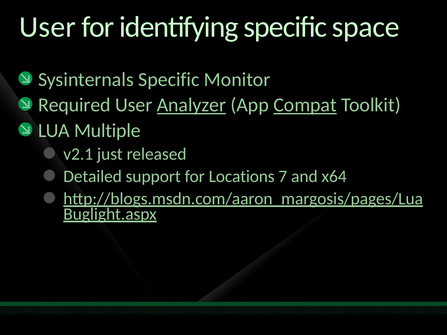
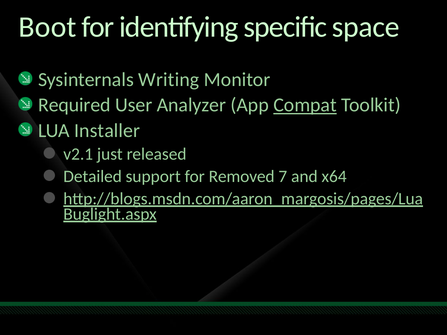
User: User -> Boot (48, 27)
Sysinternals Specific: Specific -> Writing (169, 80)
Analyzer underline: present -> none (191, 105)
Multiple: Multiple -> Installer (107, 131)
Locations: Locations -> Removed (242, 176)
